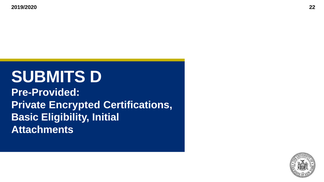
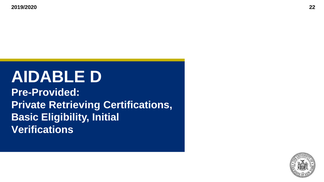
SUBMITS: SUBMITS -> AIDABLE (48, 77)
Encrypted: Encrypted -> Retrieving (75, 105)
Attachments: Attachments -> Verifications (42, 130)
